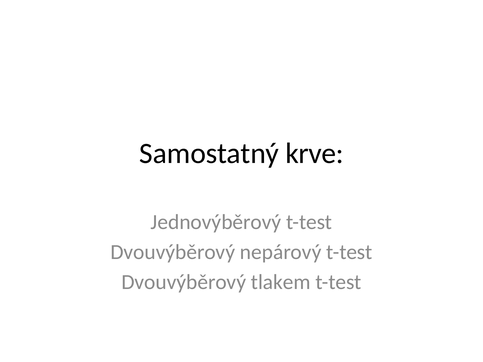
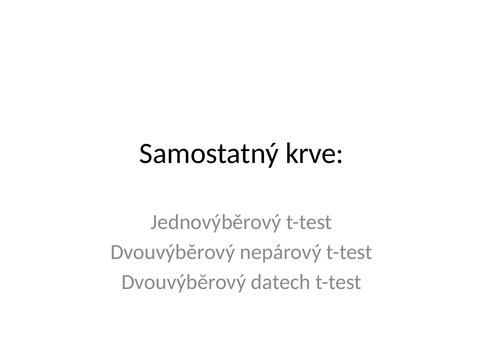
tlakem: tlakem -> datech (281, 282)
